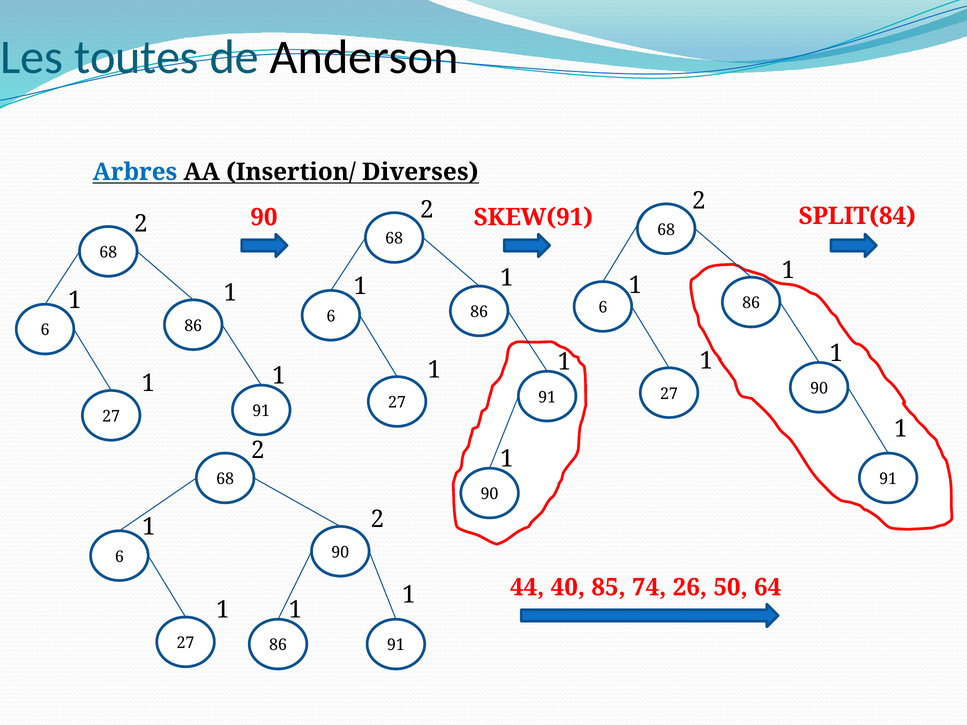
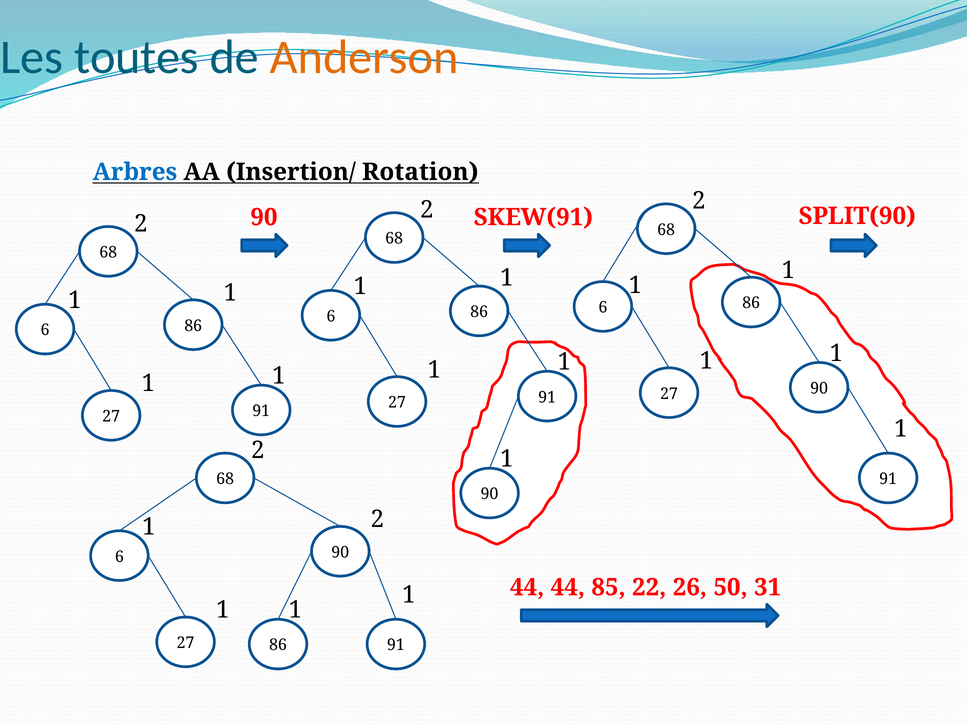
Anderson colour: black -> orange (364, 57)
Diverses: Diverses -> Rotation (420, 172)
SPLIT(84: SPLIT(84 -> SPLIT(90 (857, 216)
44 40: 40 -> 44 (568, 588)
74: 74 -> 22 (649, 588)
64: 64 -> 31 (768, 588)
